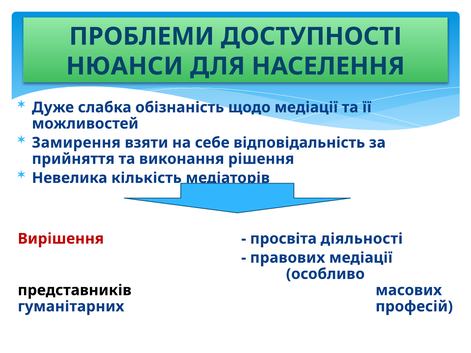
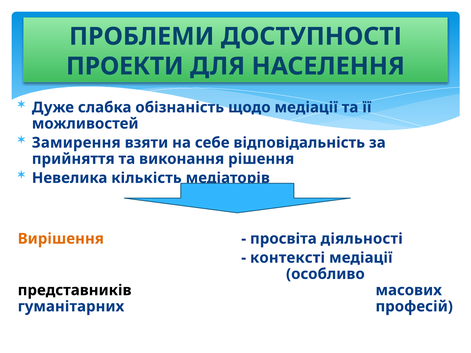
НЮАНСИ: НЮАНСИ -> ПРОЕКТИ (125, 66)
Вирішення colour: red -> orange (61, 239)
правових: правових -> контексті (288, 258)
